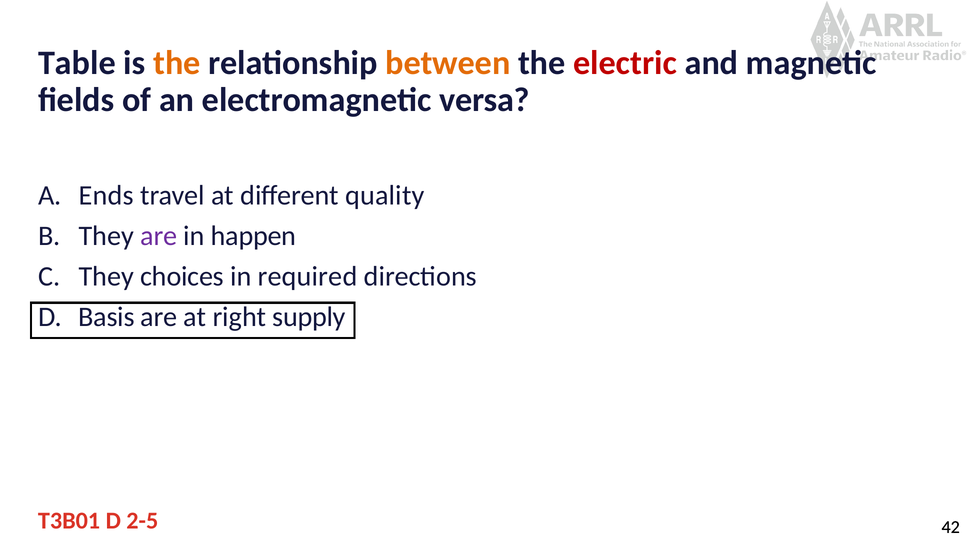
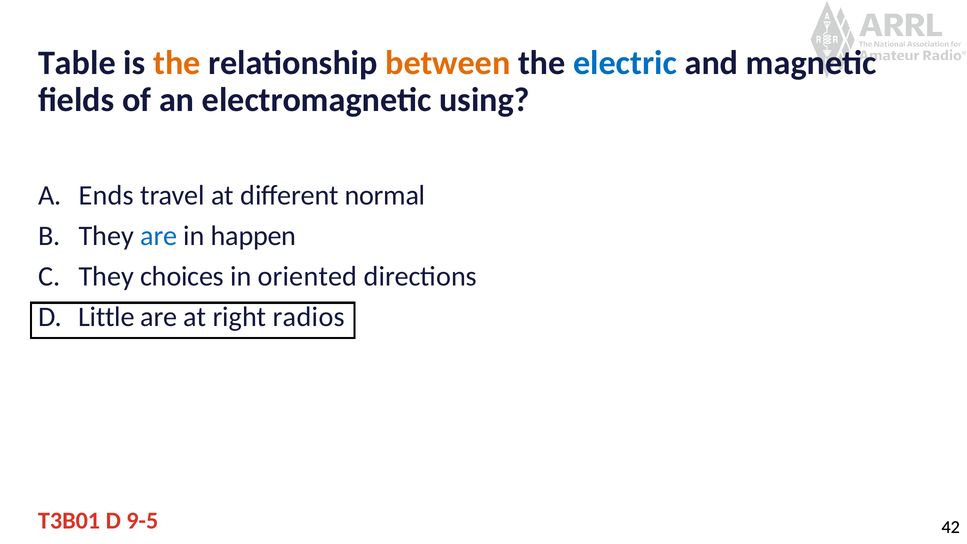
electric colour: red -> blue (625, 63)
versa: versa -> using (484, 100)
quality: quality -> normal (385, 195)
are colour: purple -> blue (159, 236)
required: required -> oriented (308, 276)
Basis: Basis -> Little (107, 317)
supply: supply -> radios (309, 317)
2-5: 2-5 -> 9-5 (142, 521)
